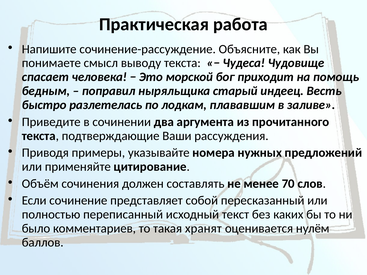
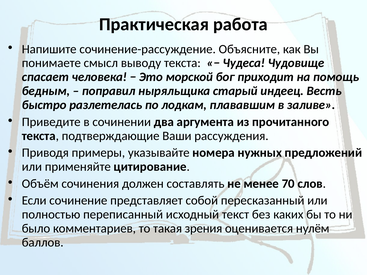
хранят: хранят -> зрения (204, 229)
